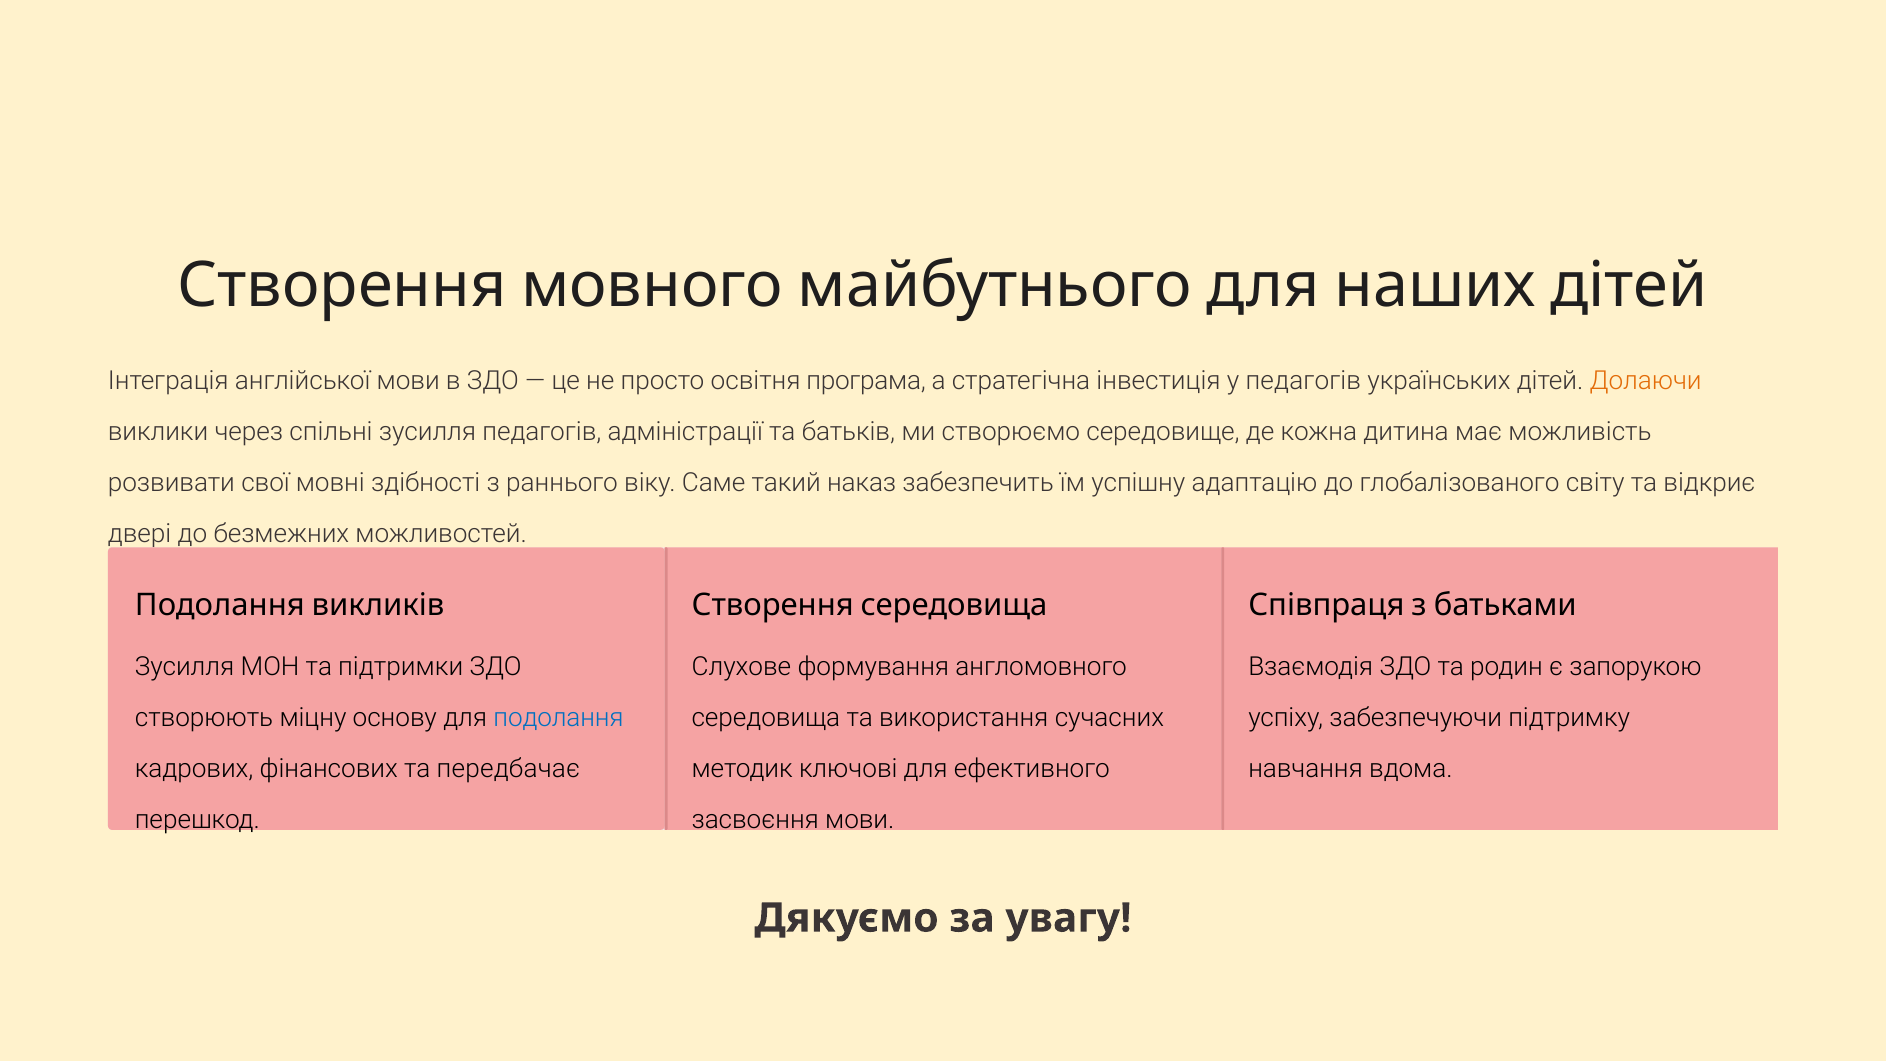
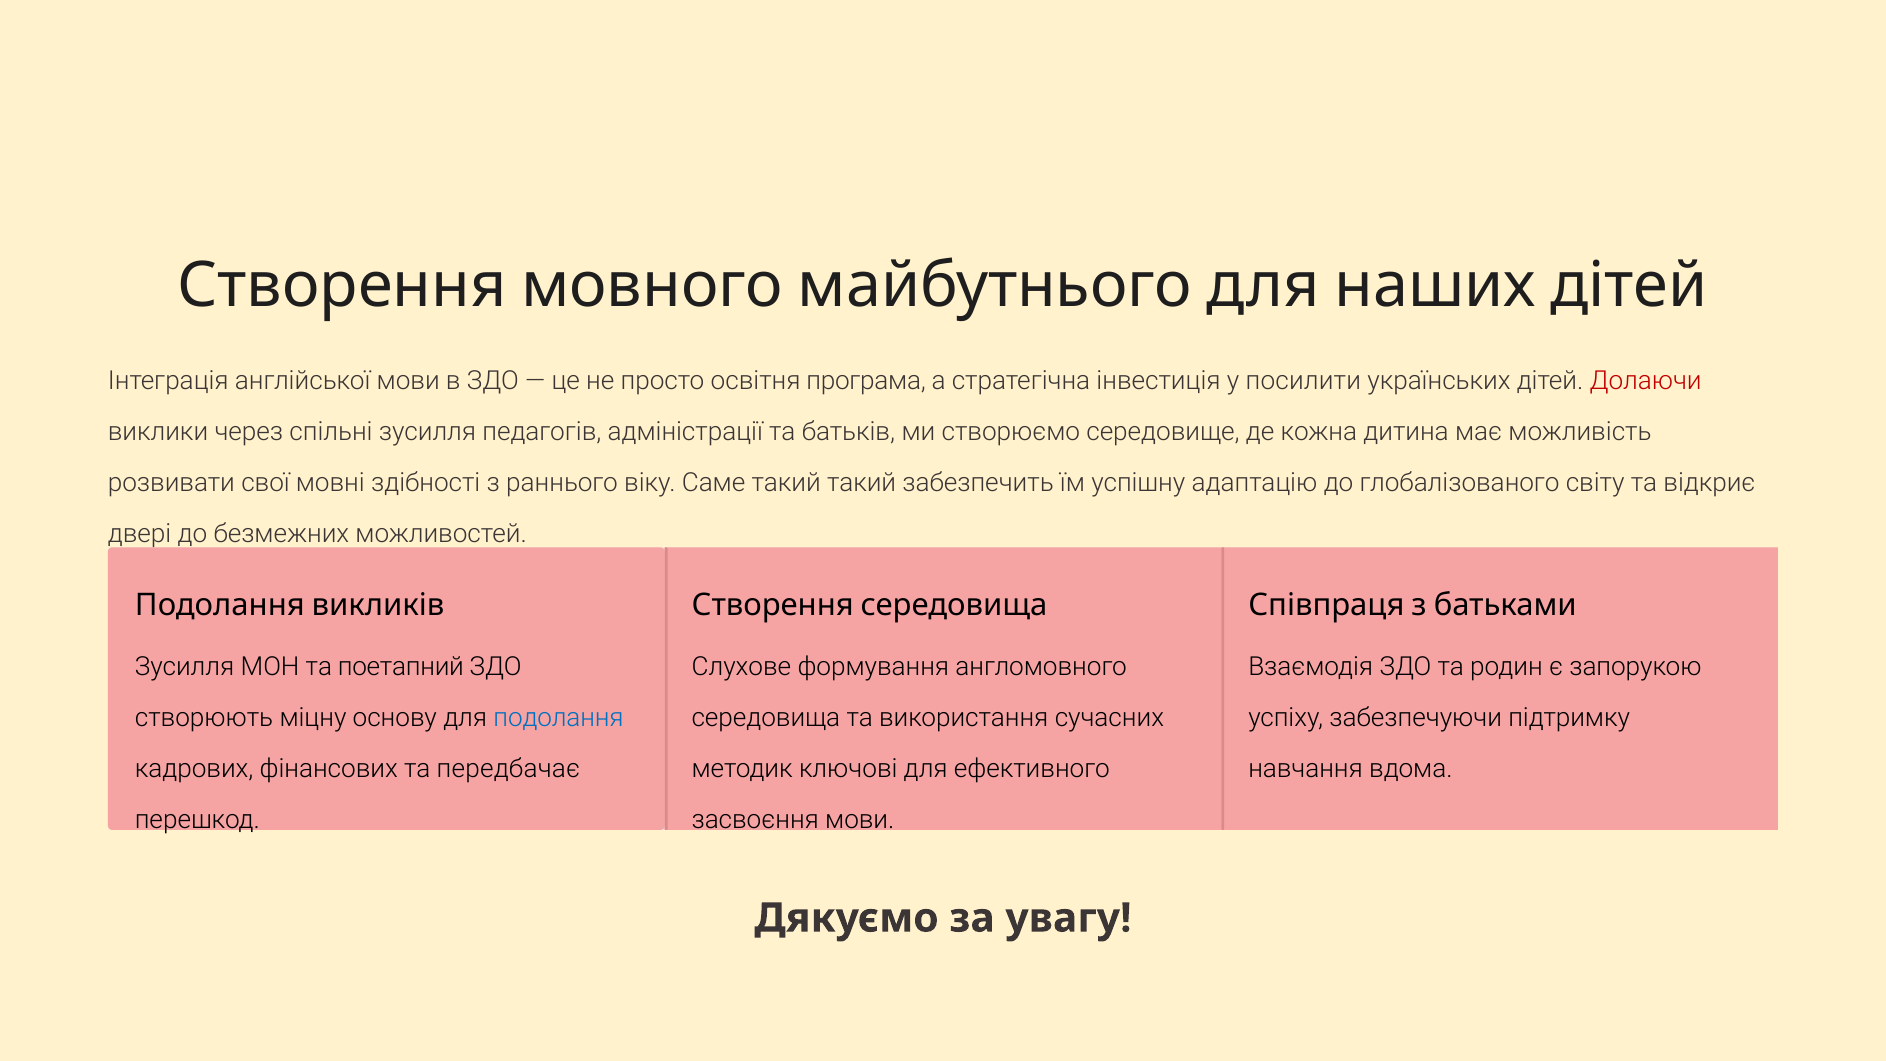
у педагогів: педагогів -> посилити (1303, 381)
Долаючи colour: orange -> red (1646, 381)
такий наказ: наказ -> такий (862, 483)
підтримки: підтримки -> поетапний (401, 667)
